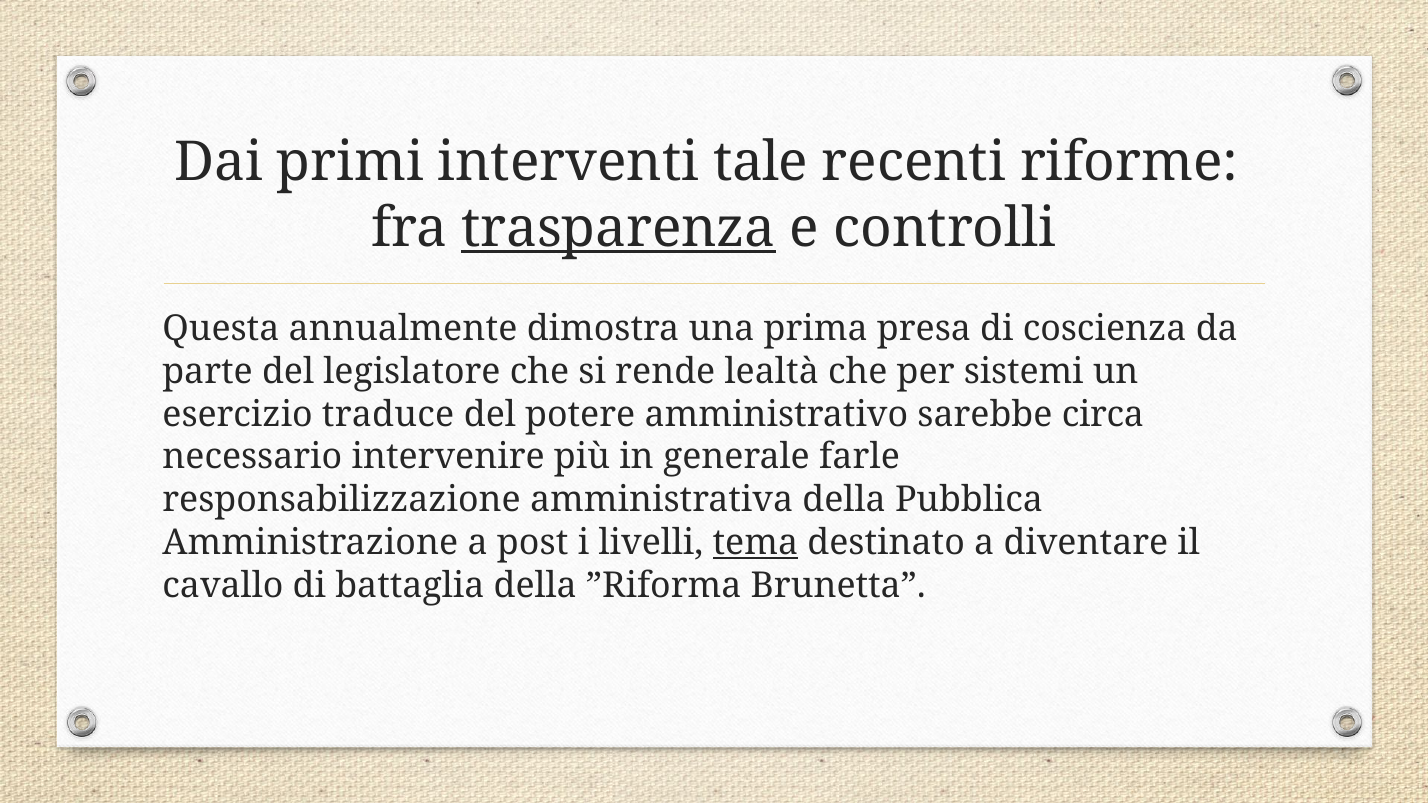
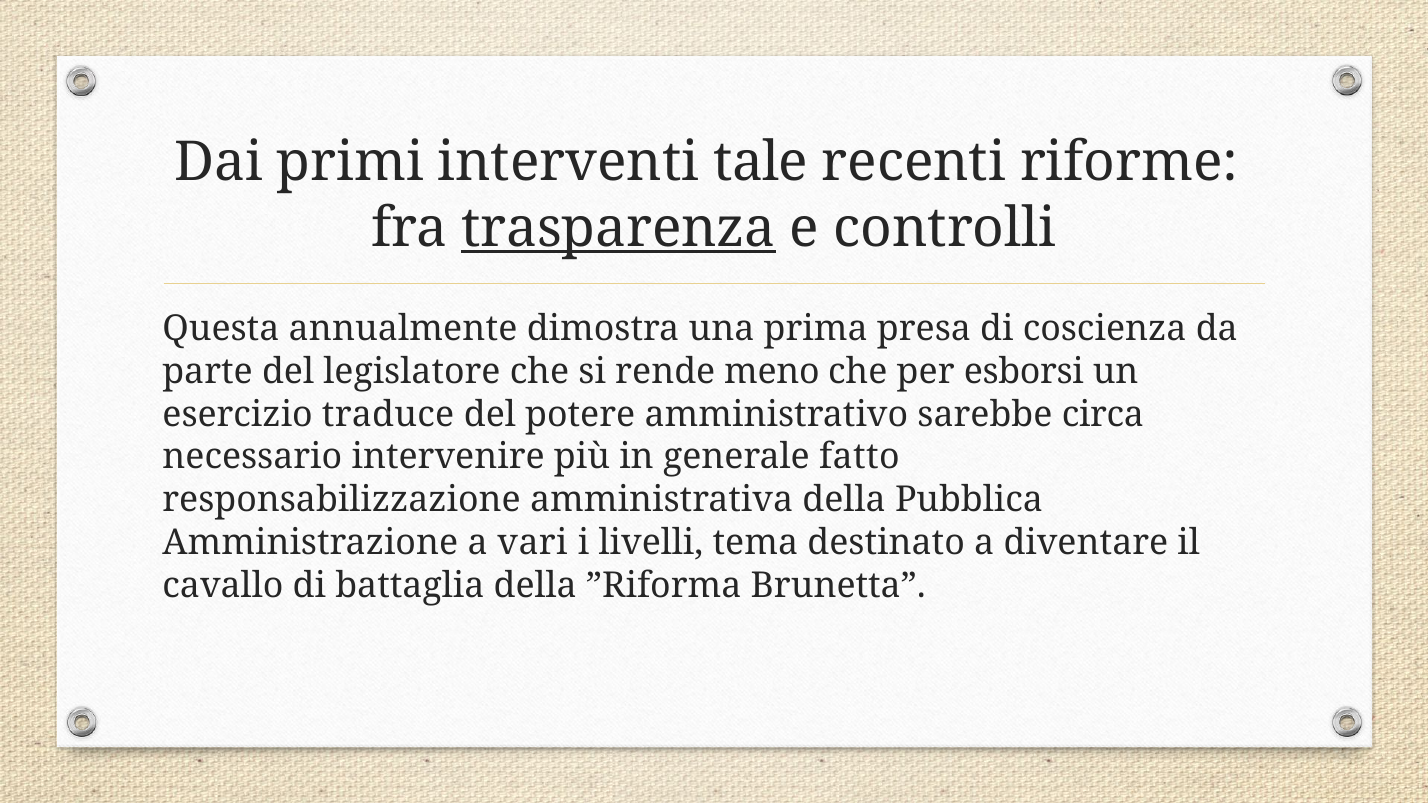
lealtà: lealtà -> meno (772, 372)
sistemi: sistemi -> esborsi (1024, 372)
farle: farle -> fatto (859, 457)
post: post -> vari (533, 543)
tema underline: present -> none (755, 543)
